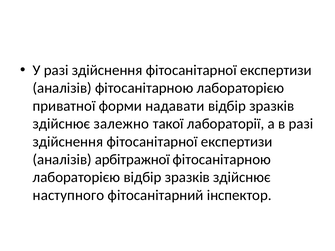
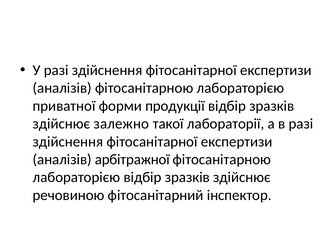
надавати: надавати -> продукції (175, 106)
наступного: наступного -> речовиною (69, 195)
